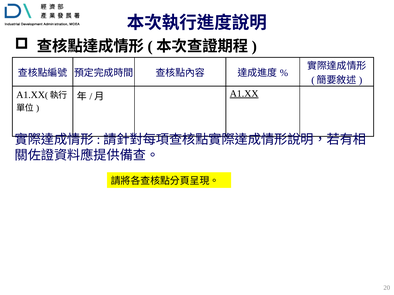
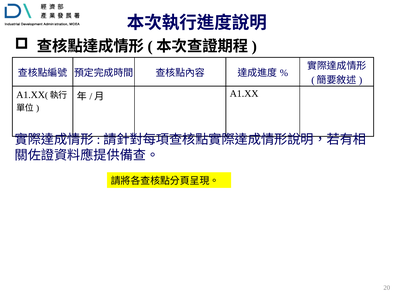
A1.XX underline: present -> none (244, 94)
